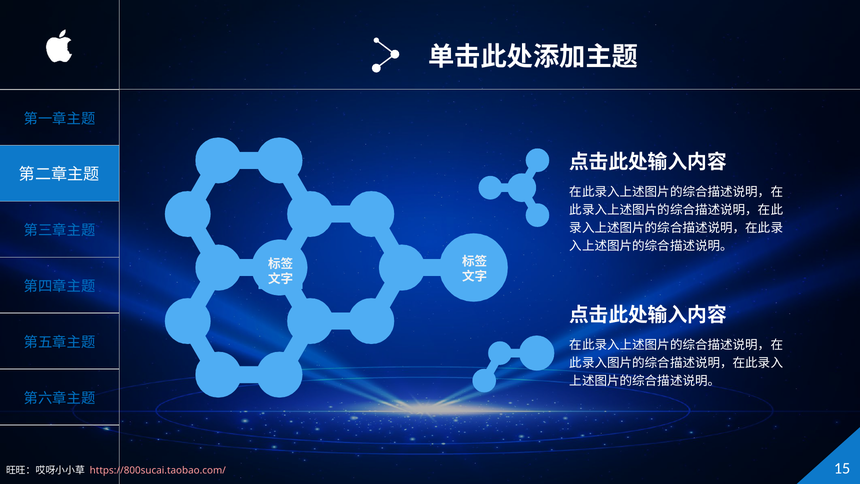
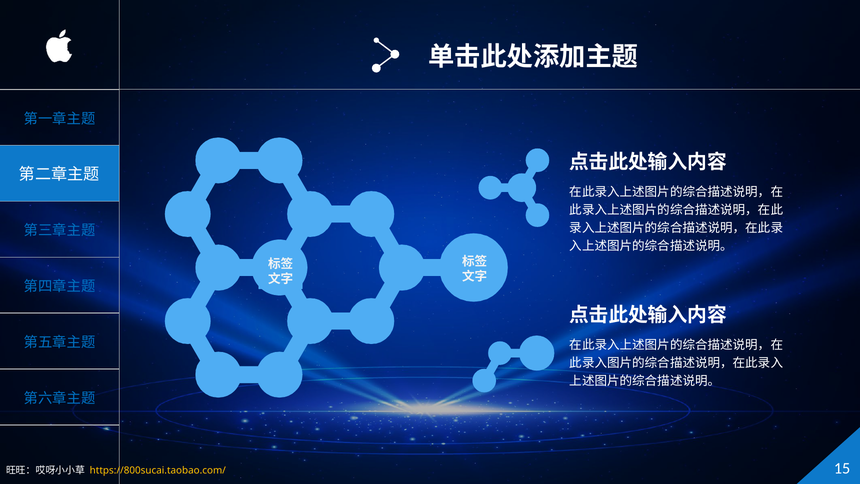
https://800sucai.taobao.com/ colour: pink -> yellow (158, 470)
